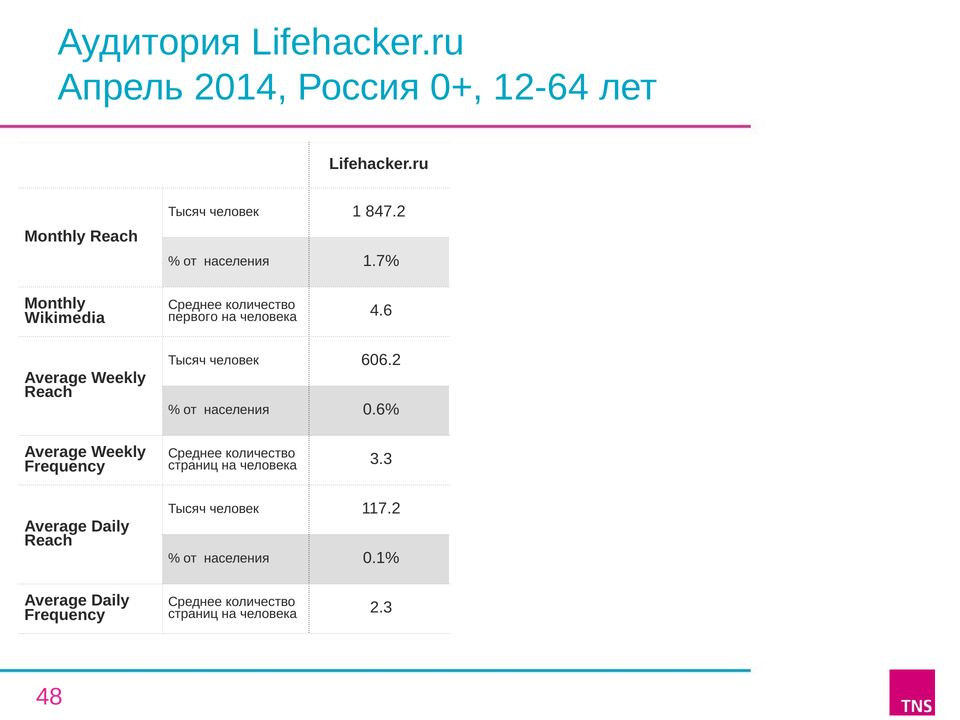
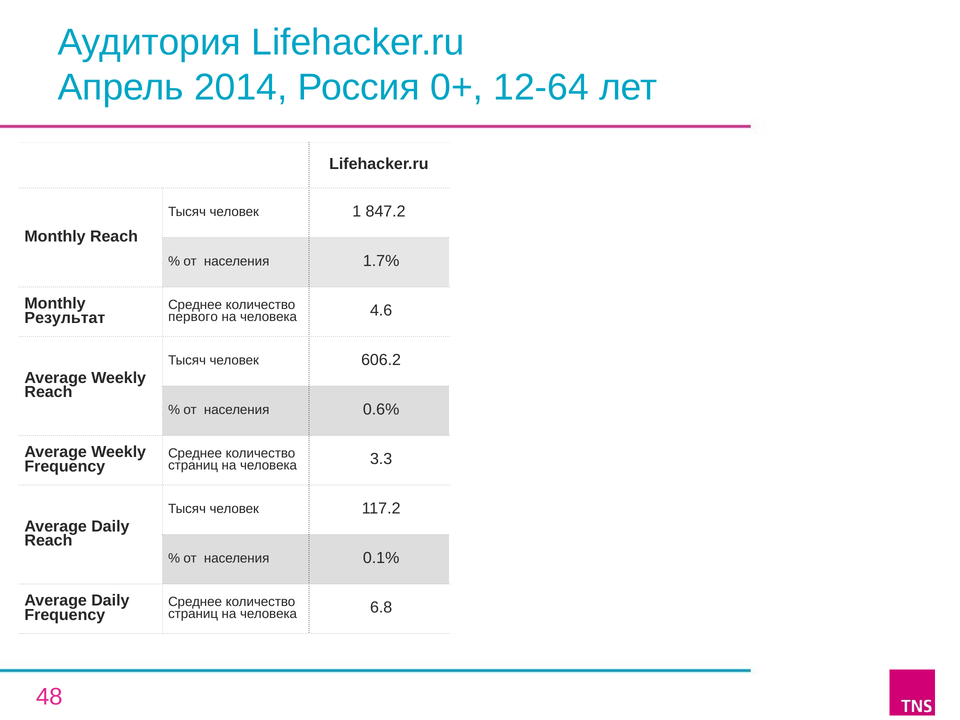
Wikimedia: Wikimedia -> Результат (65, 318)
2.3: 2.3 -> 6.8 (381, 608)
